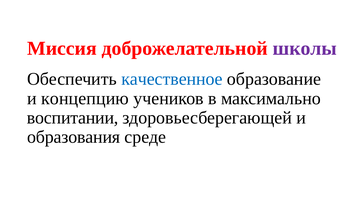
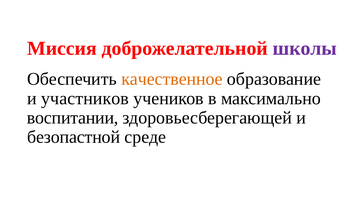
качественное colour: blue -> orange (172, 79)
концепцию: концепцию -> участников (85, 99)
образования: образования -> безопастной (74, 137)
